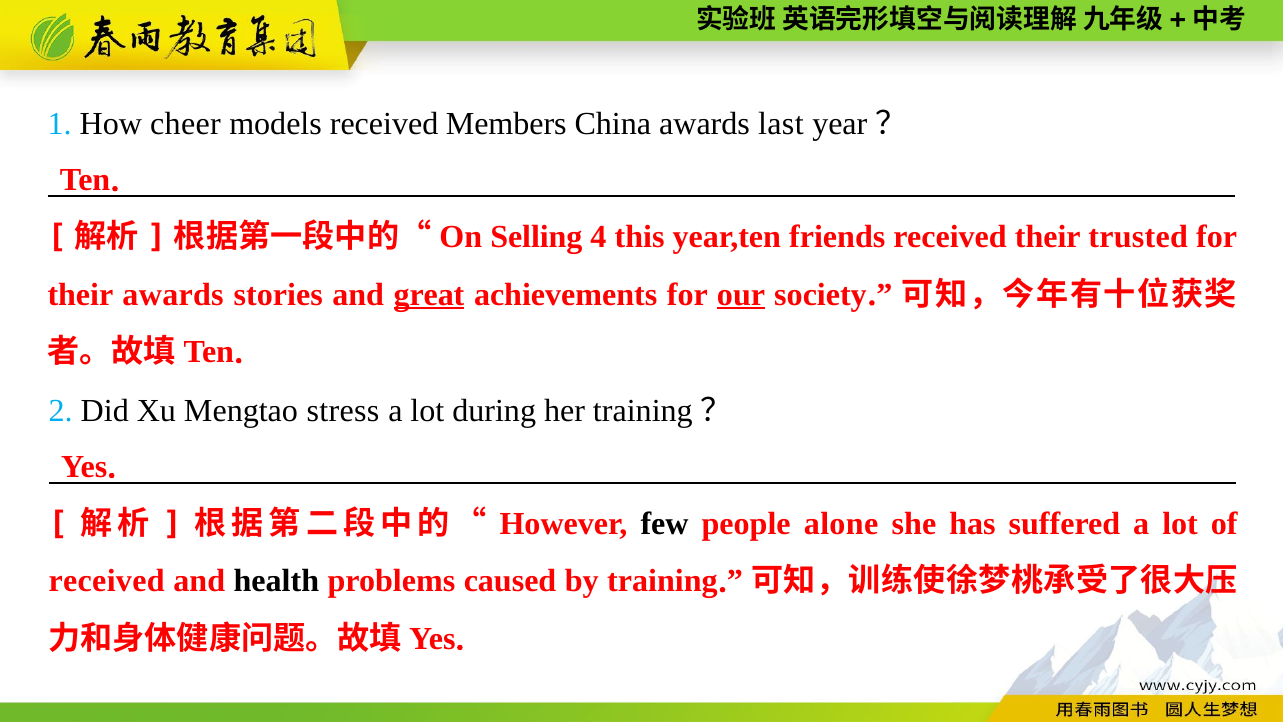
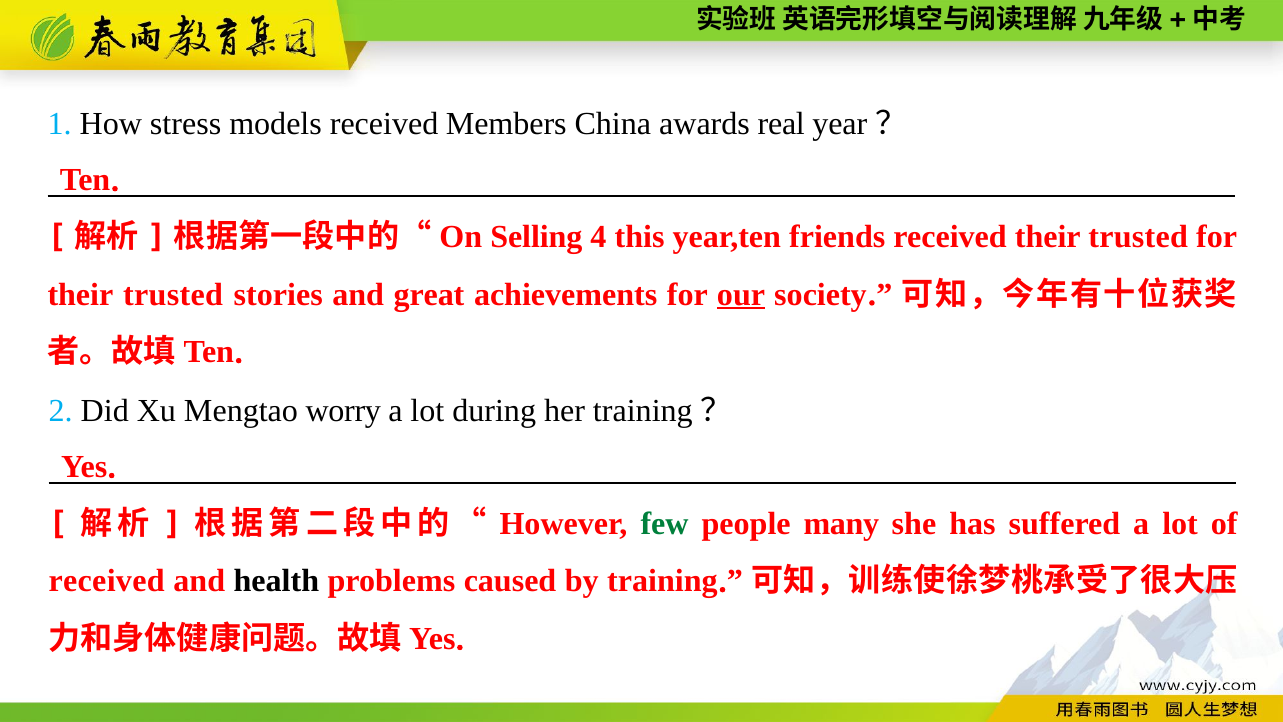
cheer: cheer -> stress (186, 124)
last: last -> real (781, 124)
awards: awards -> trusted (173, 295)
great underline: present -> none (429, 295)
stress: stress -> worry (343, 411)
few colour: black -> green (665, 523)
alone: alone -> many (841, 523)
